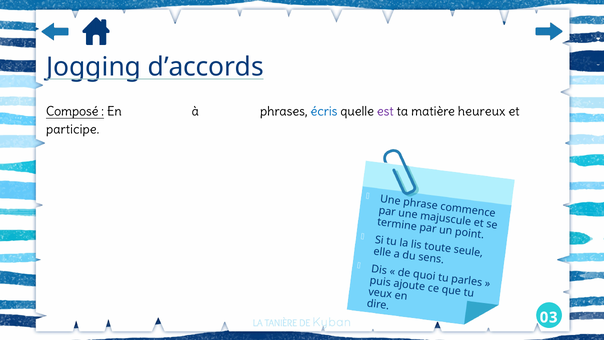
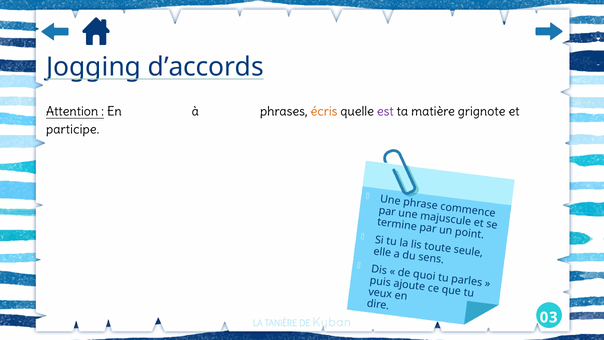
Composé: Composé -> Attention (72, 111)
écris colour: blue -> orange (324, 111)
heureux: heureux -> grignote (482, 111)
